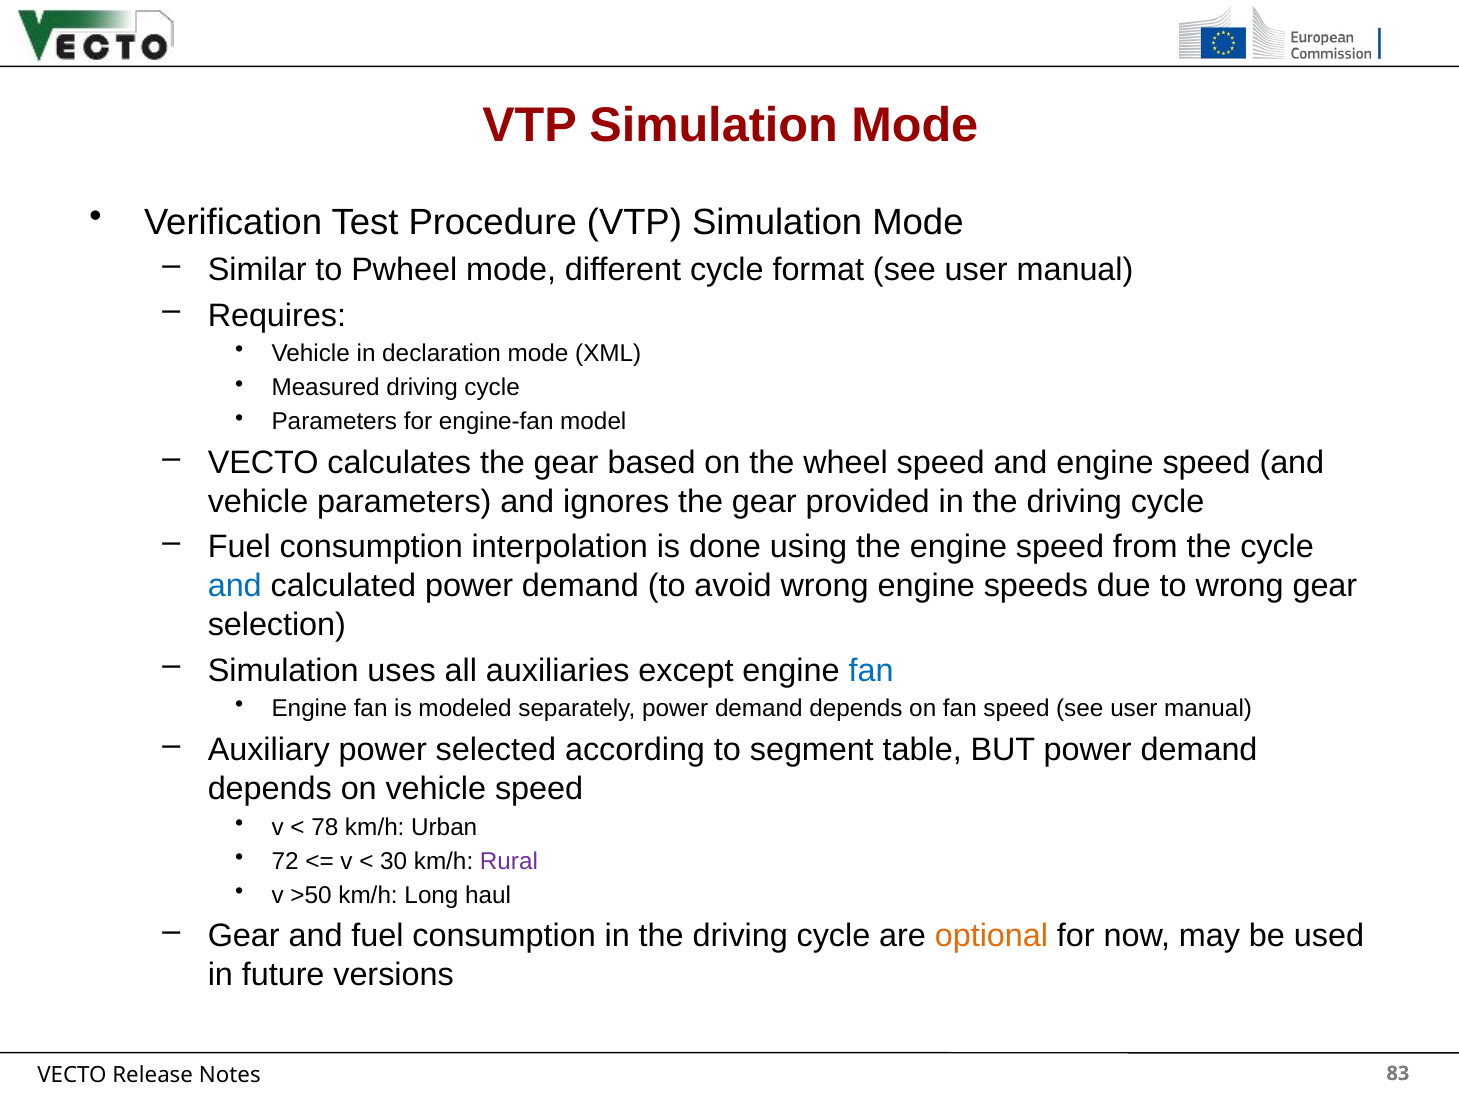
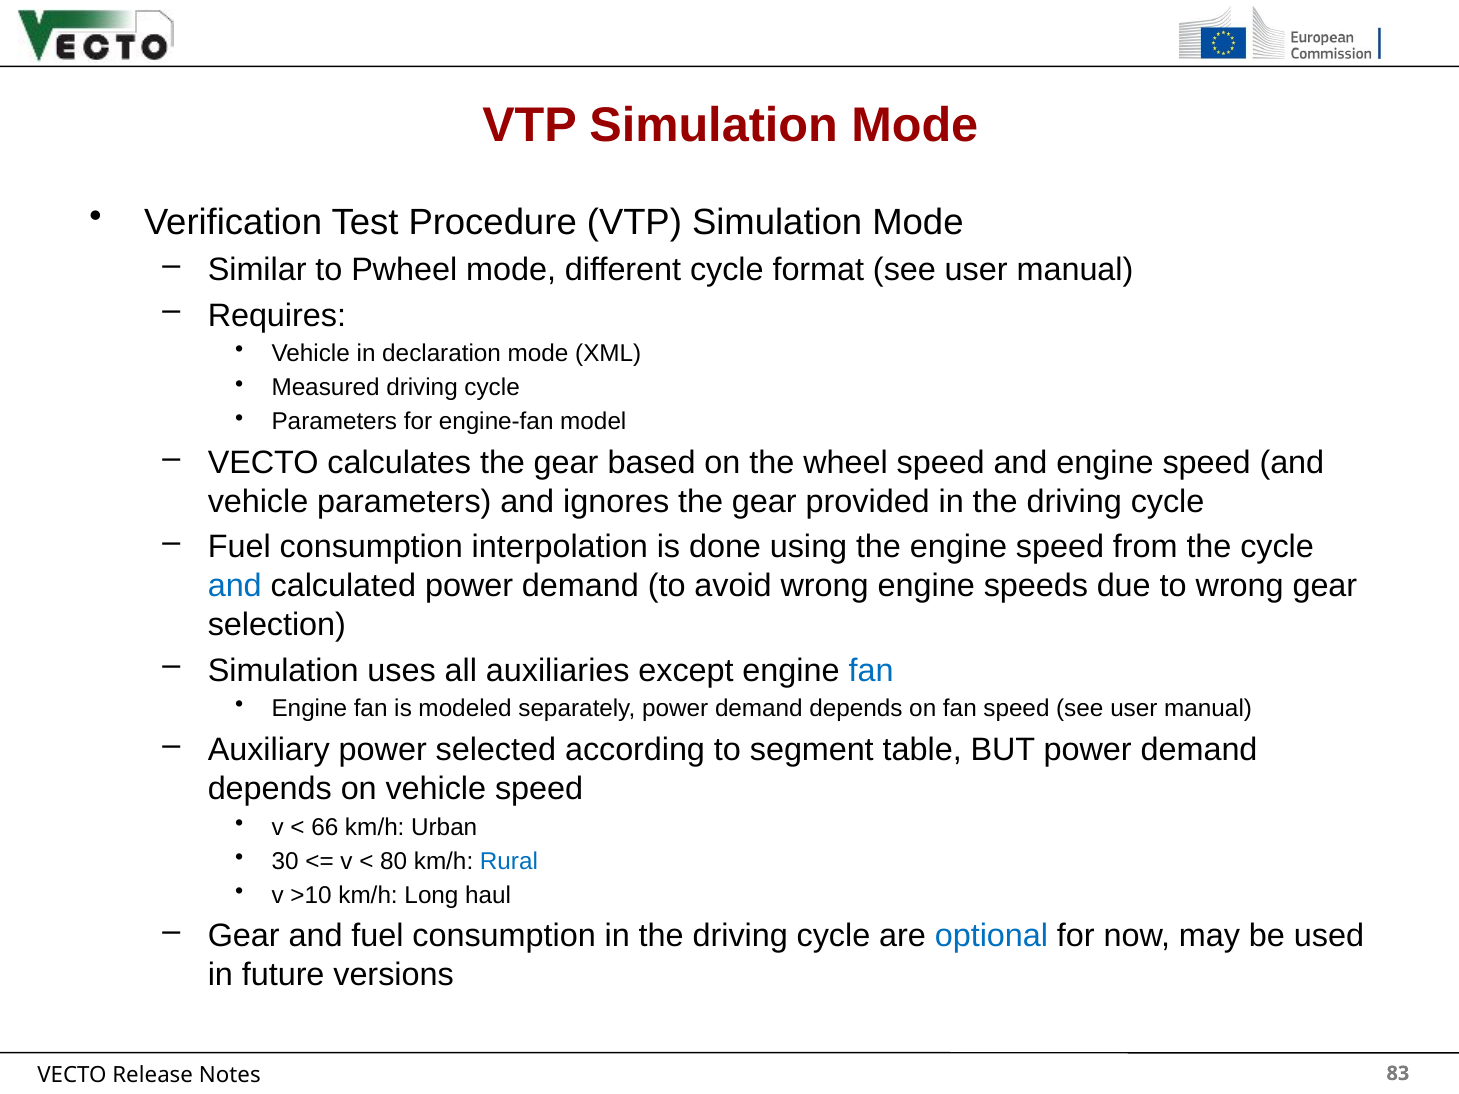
78: 78 -> 66 (325, 827)
72: 72 -> 30 (285, 861)
30: 30 -> 80 (394, 861)
Rural colour: purple -> blue (509, 861)
>50: >50 -> >10 (311, 895)
optional colour: orange -> blue (991, 936)
